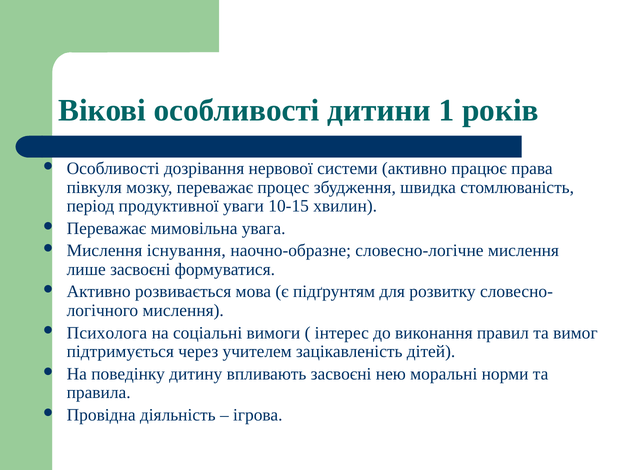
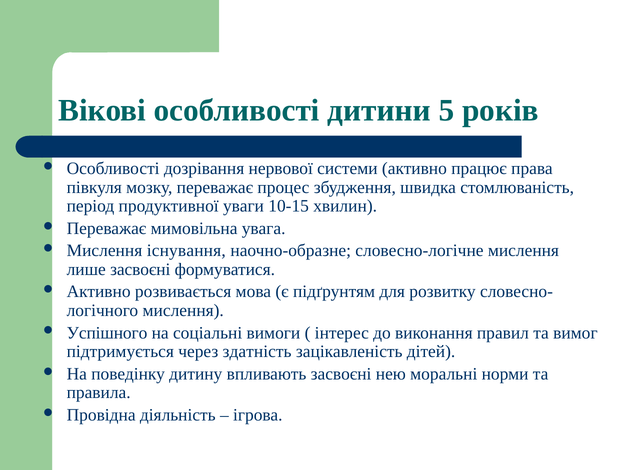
1: 1 -> 5 (446, 110)
Психолога: Психолога -> Успішного (107, 332)
учителем: учителем -> здатність (257, 351)
